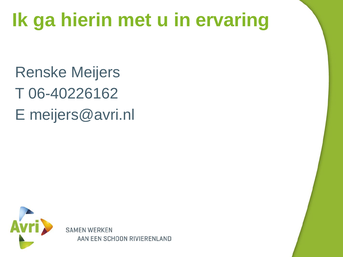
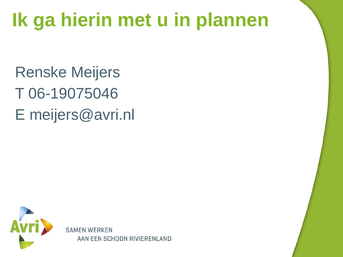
ervaring: ervaring -> plannen (232, 20)
06-40226162: 06-40226162 -> 06-19075046 (73, 94)
